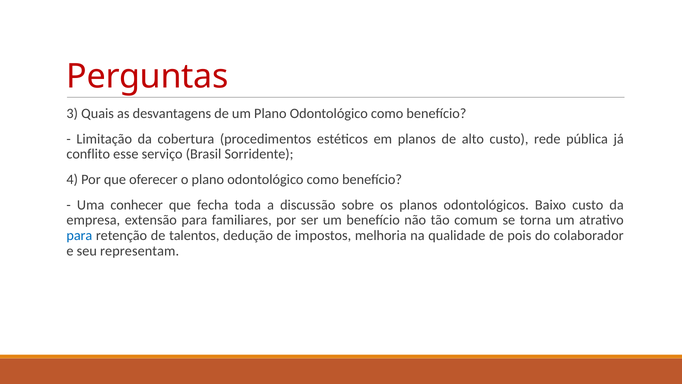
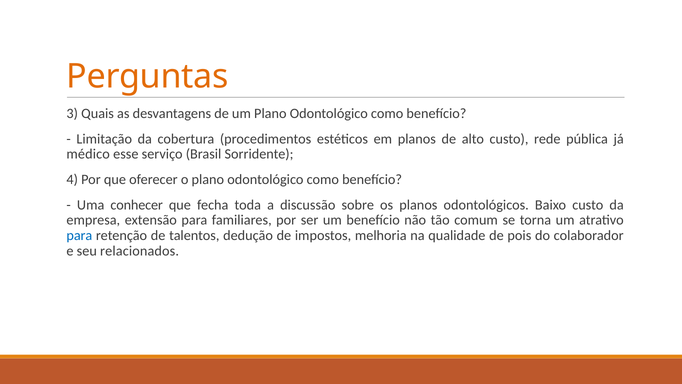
Perguntas colour: red -> orange (147, 76)
conflito: conflito -> médico (88, 154)
representam: representam -> relacionados (140, 251)
